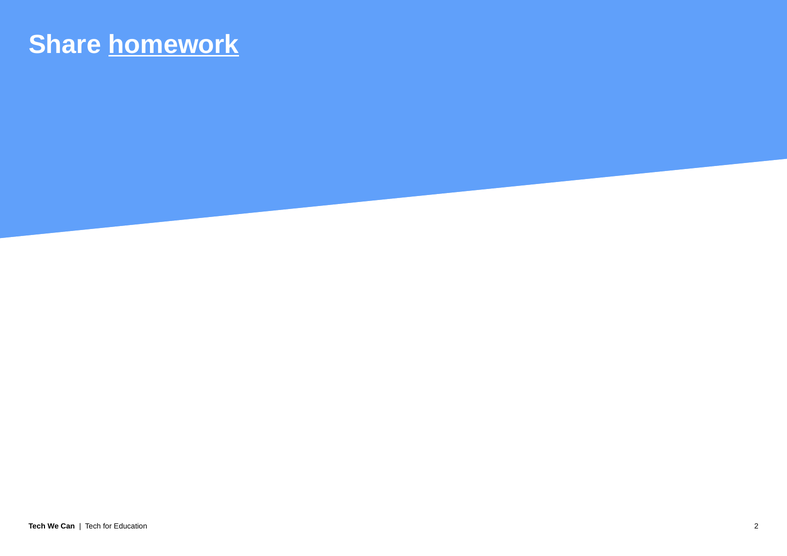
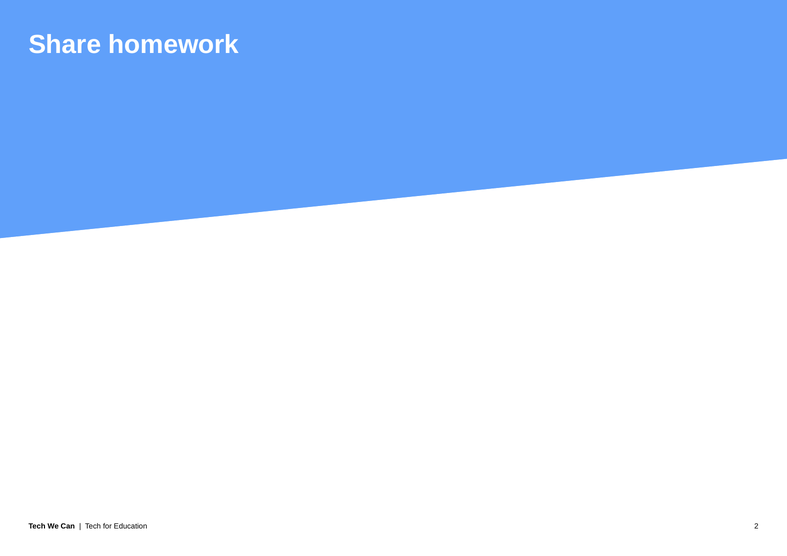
homework underline: present -> none (174, 44)
